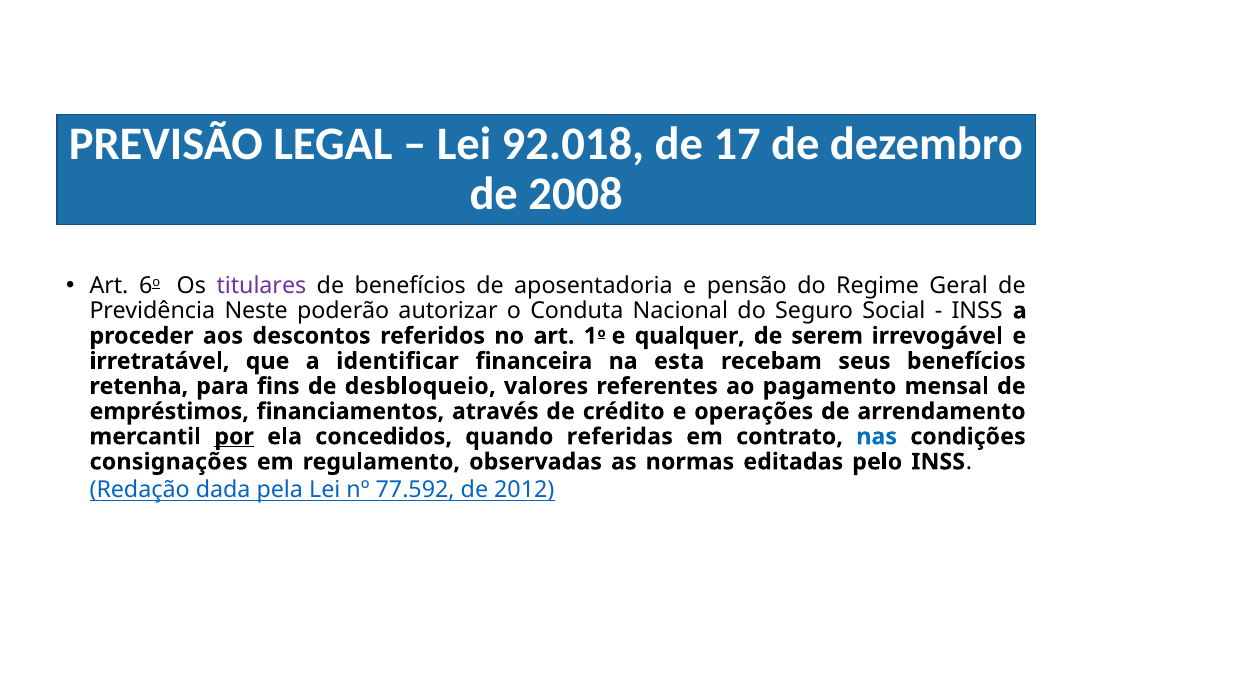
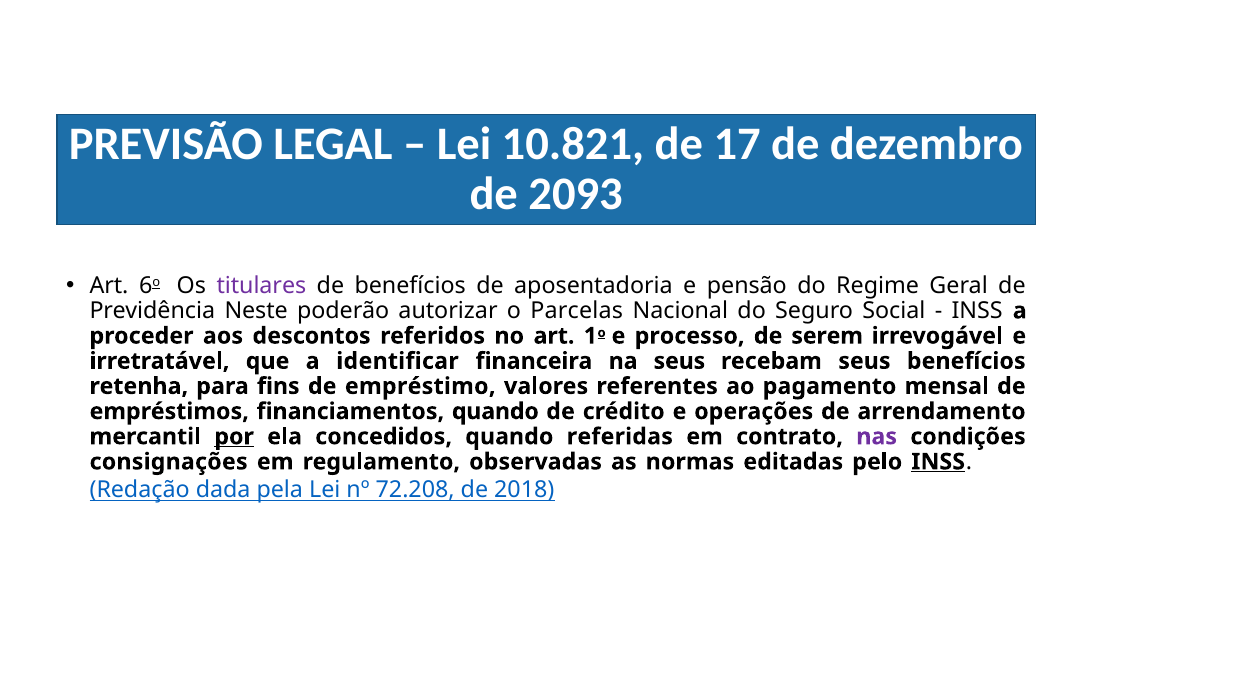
92.018: 92.018 -> 10.821 (573, 144)
2008: 2008 -> 2093 (576, 194)
Conduta: Conduta -> Parcelas (577, 311)
qualquer: qualquer -> processo (690, 336)
na esta: esta -> seus (679, 361)
desbloqueio: desbloqueio -> empréstimo (420, 386)
financiamentos através: através -> quando (495, 411)
nas colour: blue -> purple (877, 436)
INSS underline: none -> present (938, 462)
77.592: 77.592 -> 72.208 (415, 489)
2012: 2012 -> 2018 (524, 489)
